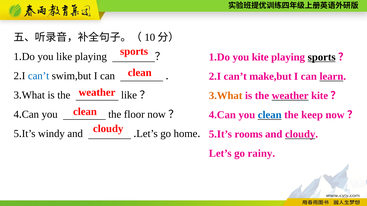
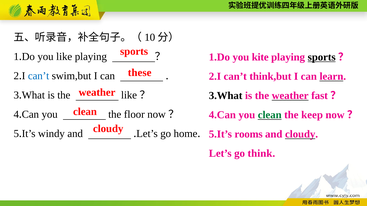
clean: clean -> these (140, 73)
make,but: make,but -> think,but (270, 76)
3.What colour: orange -> black (226, 96)
weather kite: kite -> fast (320, 96)
clean colour: blue -> green (270, 115)
rainy: rainy -> think (261, 154)
